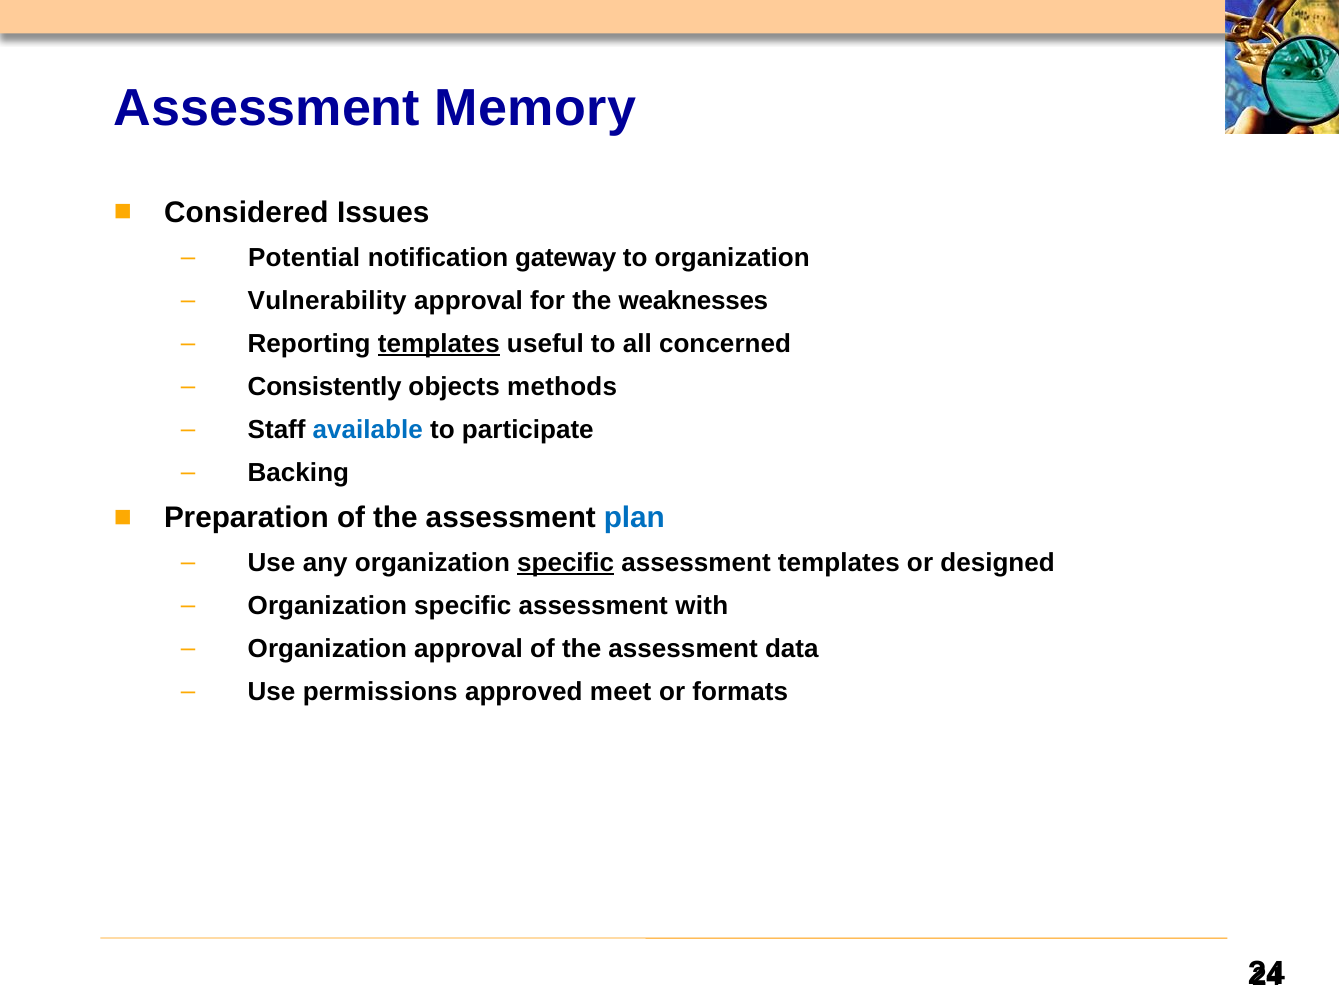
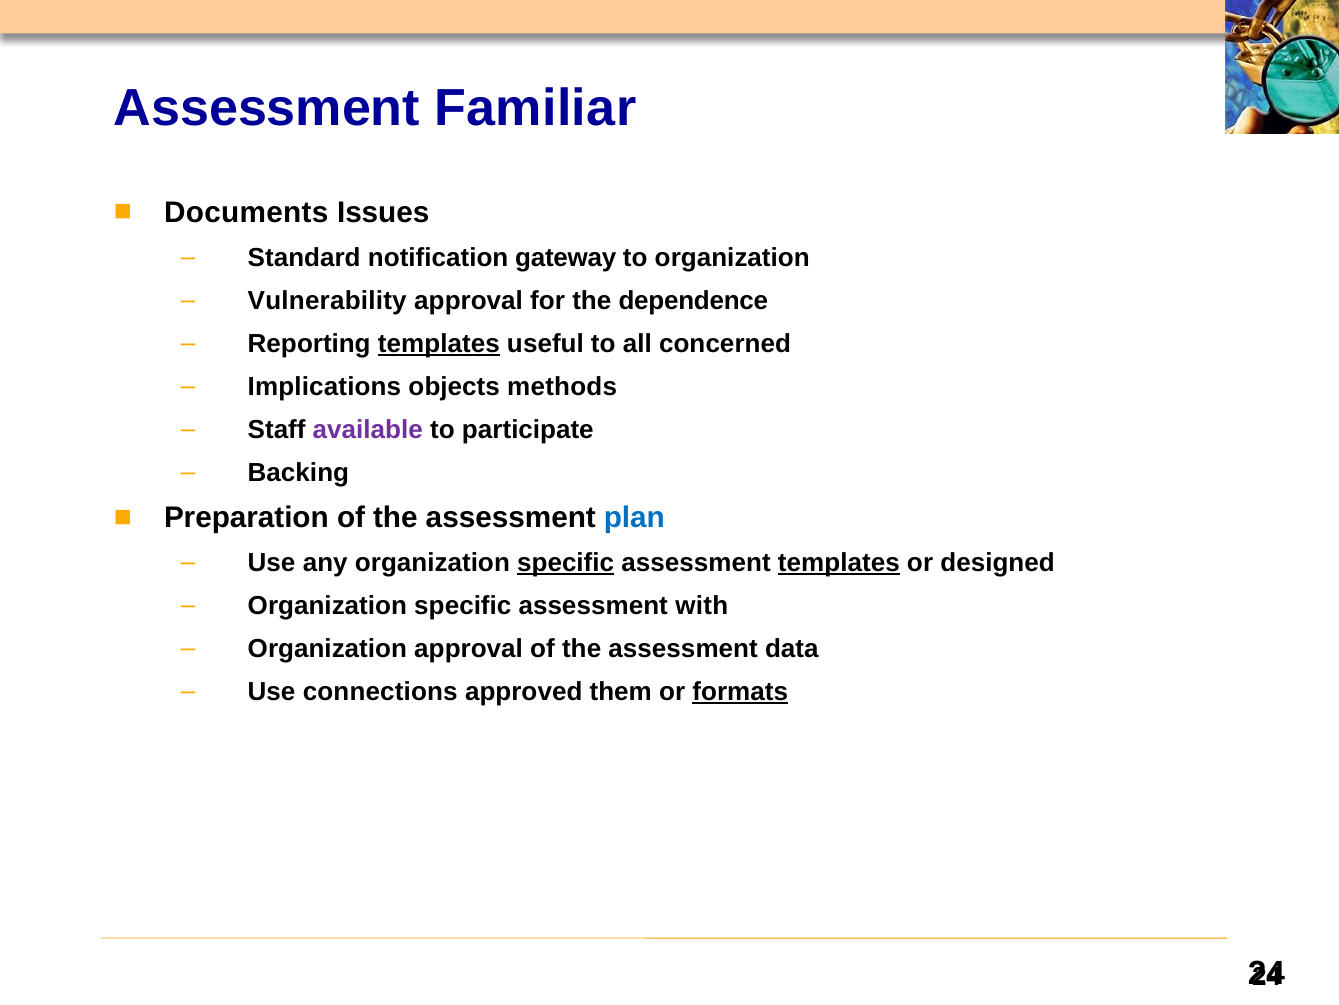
Memory: Memory -> Familiar (535, 108)
Considered: Considered -> Documents (246, 212)
Potential: Potential -> Standard (304, 257)
weaknesses: weaknesses -> dependence (693, 300)
Consistently: Consistently -> Implications (324, 386)
available colour: blue -> purple (368, 429)
templates underline: none -> present (839, 562)
permissions: permissions -> connections (380, 691)
meet: meet -> them (621, 691)
formats underline: none -> present (740, 691)
